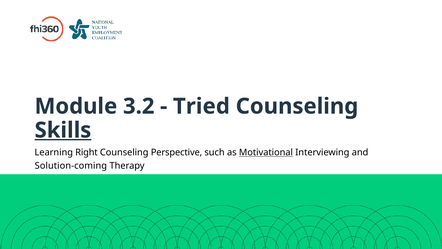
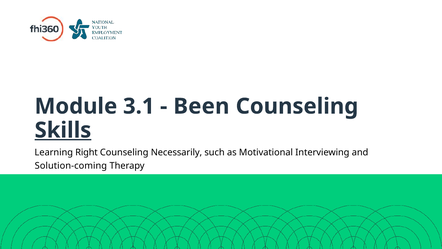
3.2: 3.2 -> 3.1 (139, 106)
Tried: Tried -> Been (201, 106)
Perspective: Perspective -> Necessarily (176, 152)
Motivational underline: present -> none (266, 152)
